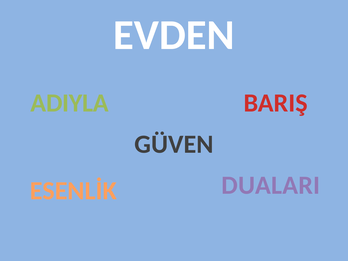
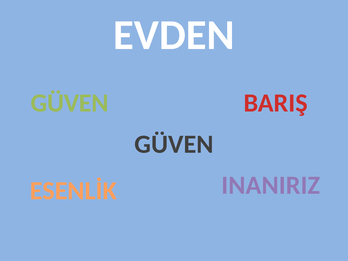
ADIYLA: ADIYLA -> GÜVEN (70, 103)
DUALARI: DUALARI -> INANIRIZ (271, 185)
